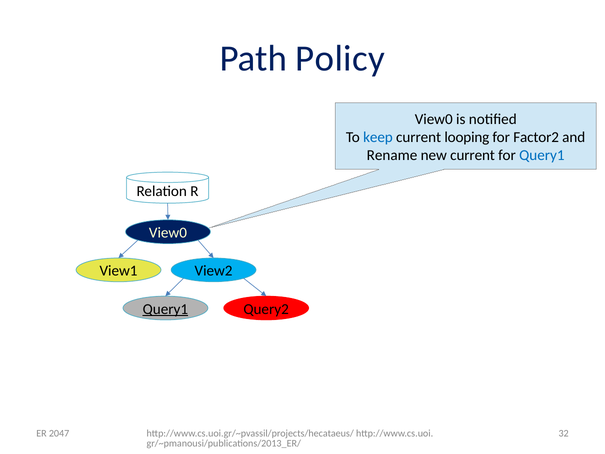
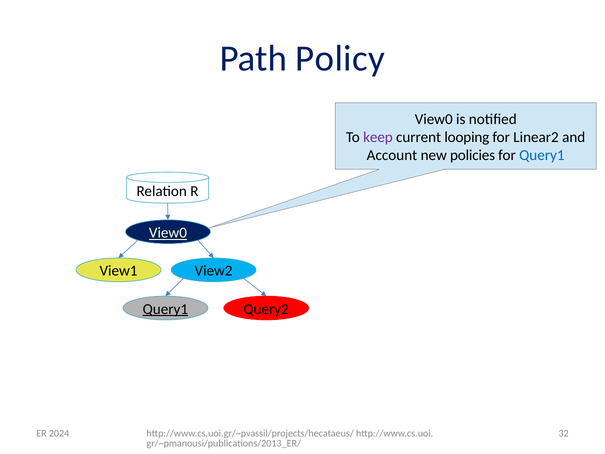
keep colour: blue -> purple (378, 137)
Factor2: Factor2 -> Linear2 (536, 137)
Rename: Rename -> Account (392, 155)
new current: current -> policies (473, 155)
View0 underline: none -> present (168, 233)
2047: 2047 -> 2024 (59, 433)
